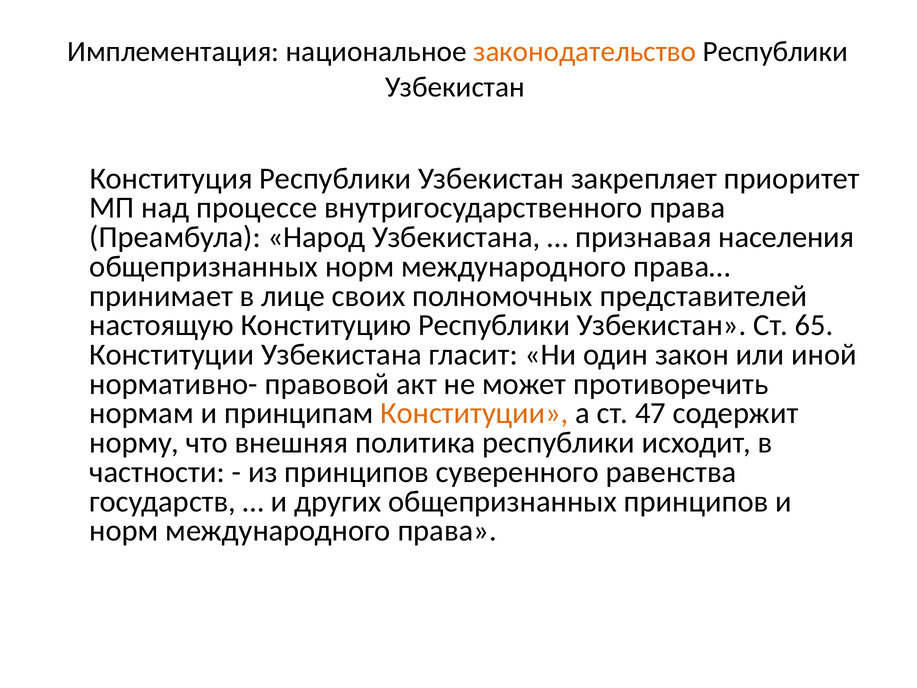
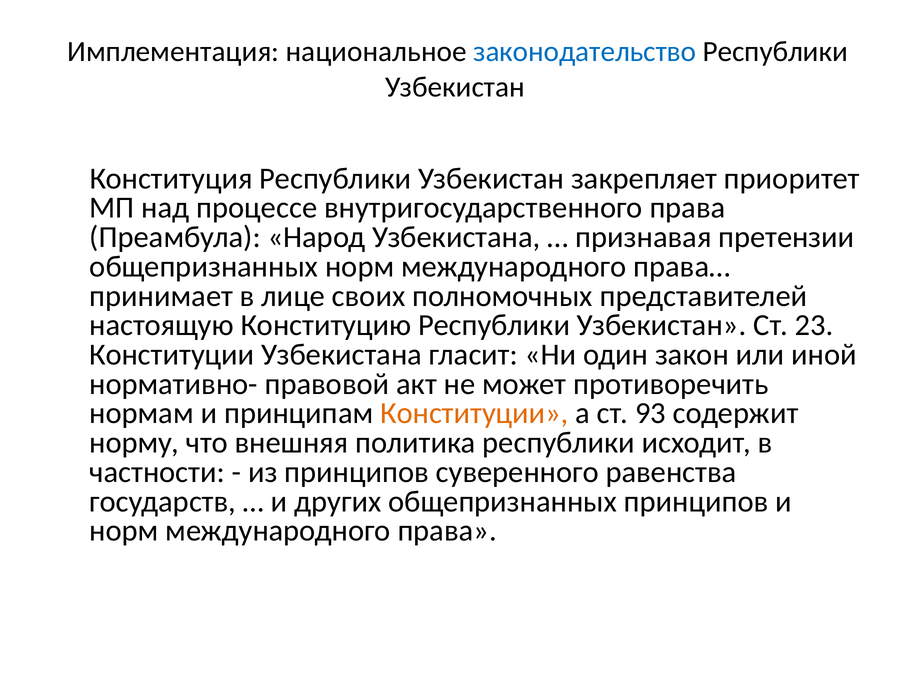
законодательство colour: orange -> blue (585, 52)
населения: населения -> претензии (786, 237)
65: 65 -> 23 (814, 325)
47: 47 -> 93 (650, 413)
